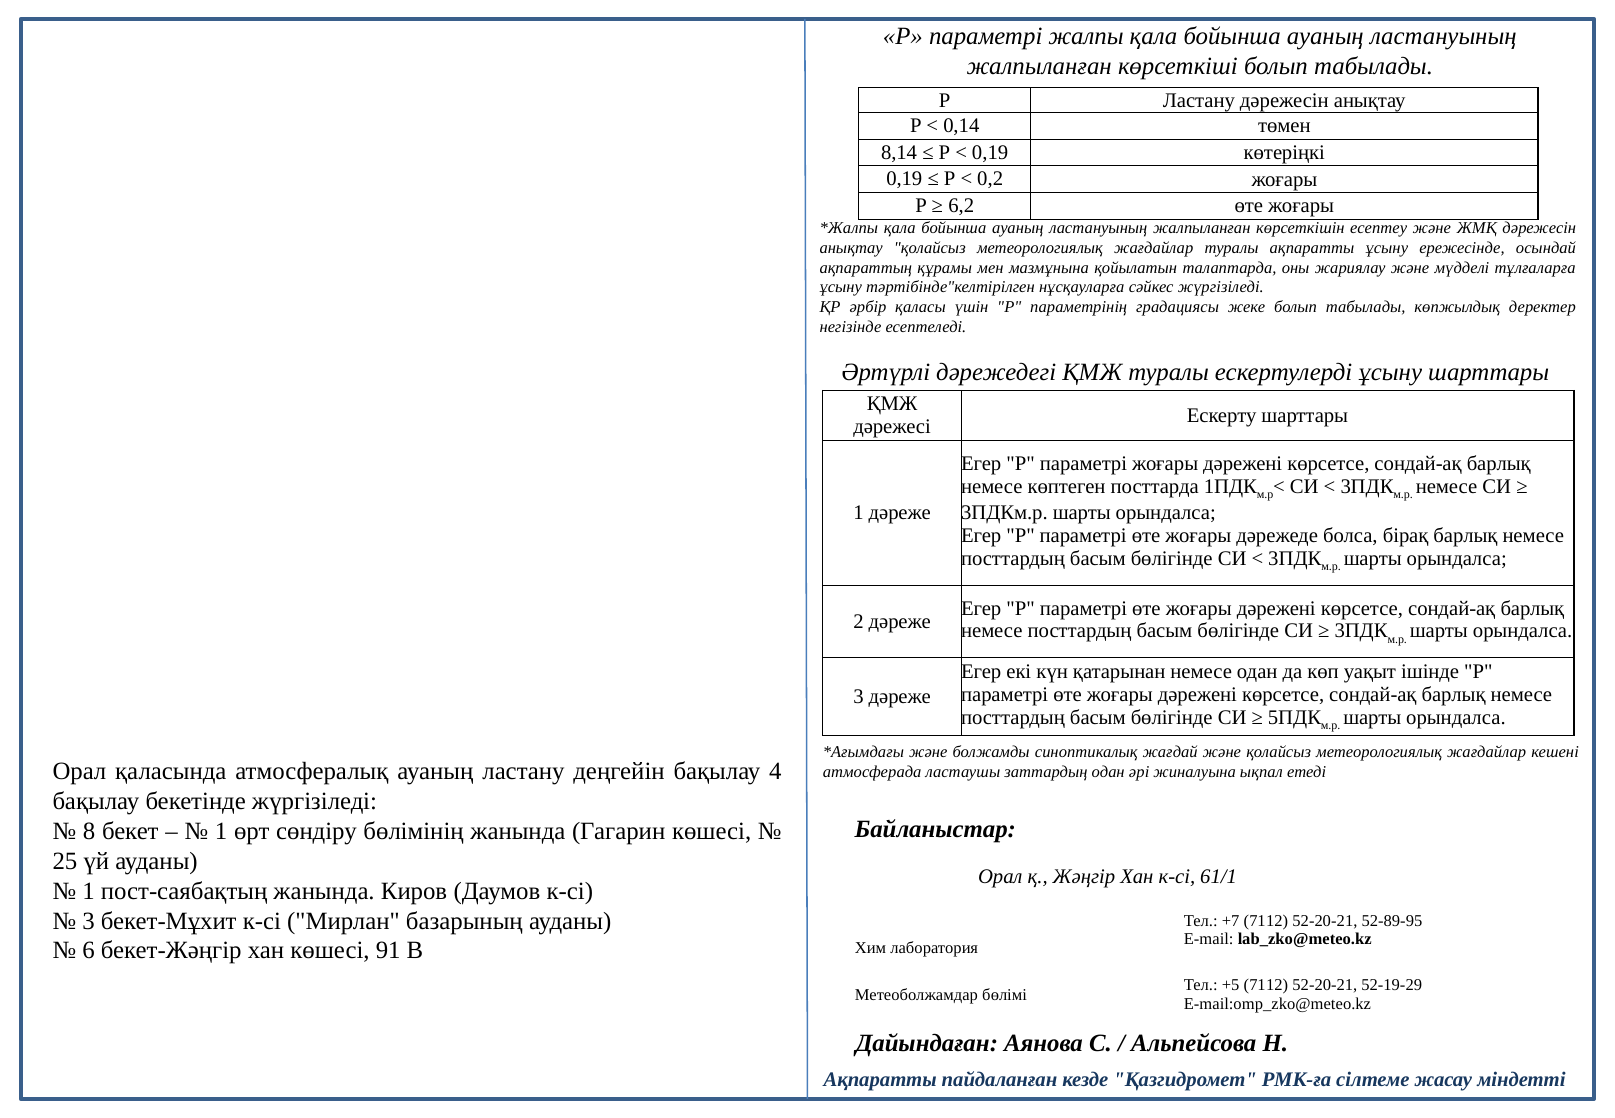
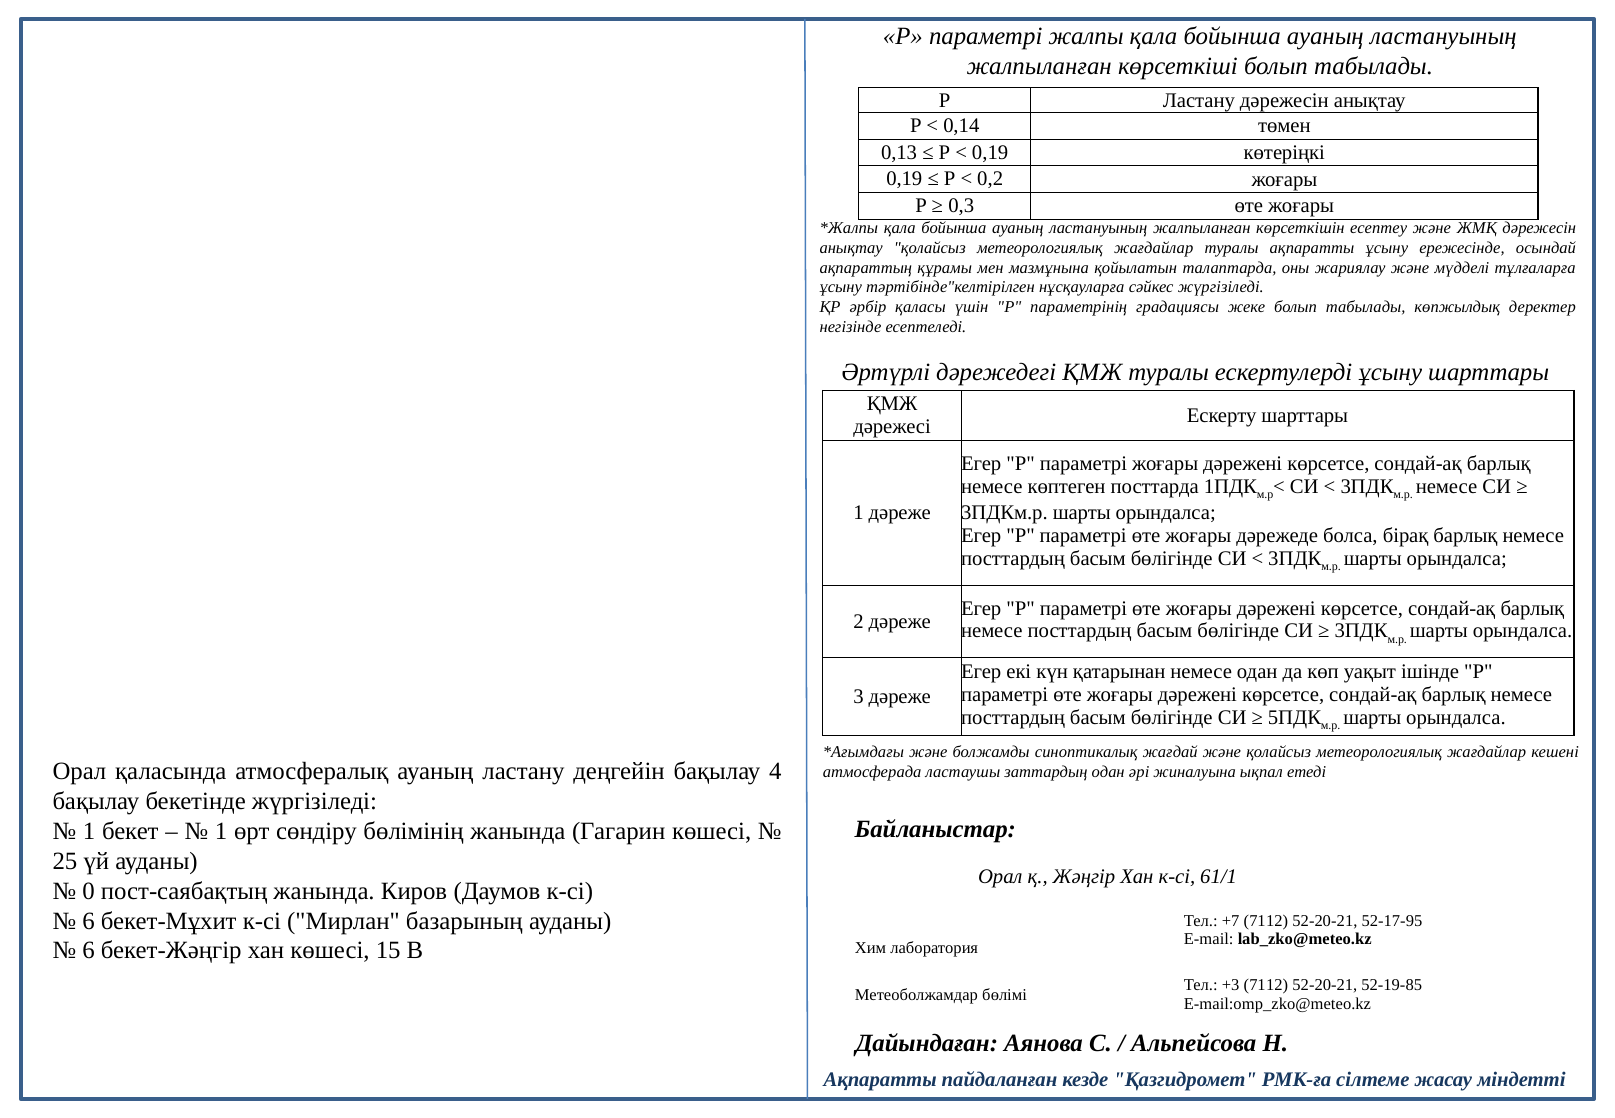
8,14: 8,14 -> 0,13 (899, 152)
6,2: 6,2 -> 0,3 (961, 206)
8: 8 -> 1 (89, 831)
1: 1 -> 0 (89, 891)
3: 3 -> 6 (89, 921)
52-89-95: 52-89-95 -> 52-17-95 (1392, 921)
91: 91 -> 15 (388, 951)
+5: +5 -> +3 (1231, 985)
52-19-29: 52-19-29 -> 52-19-85 (1392, 985)
